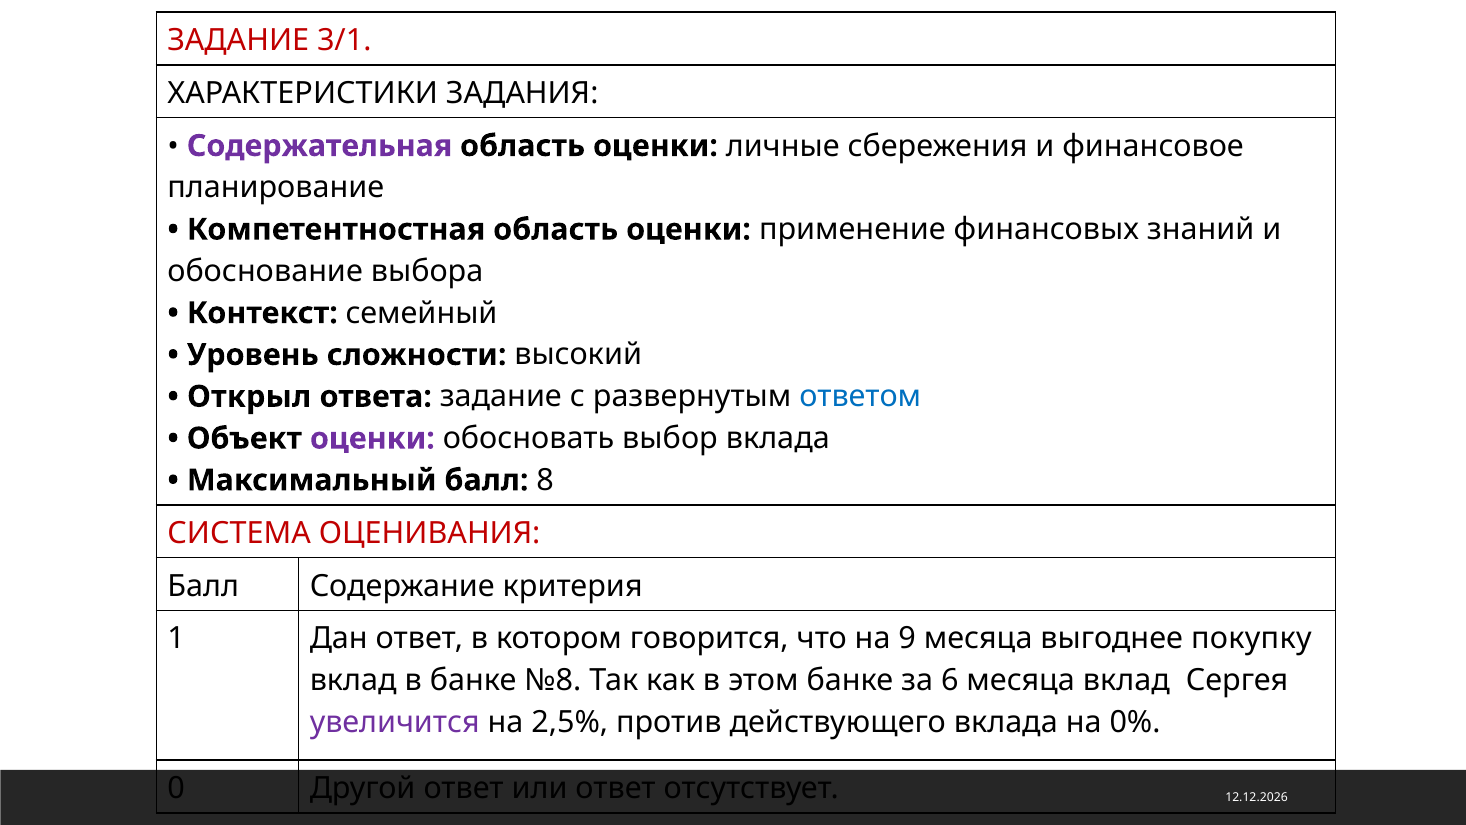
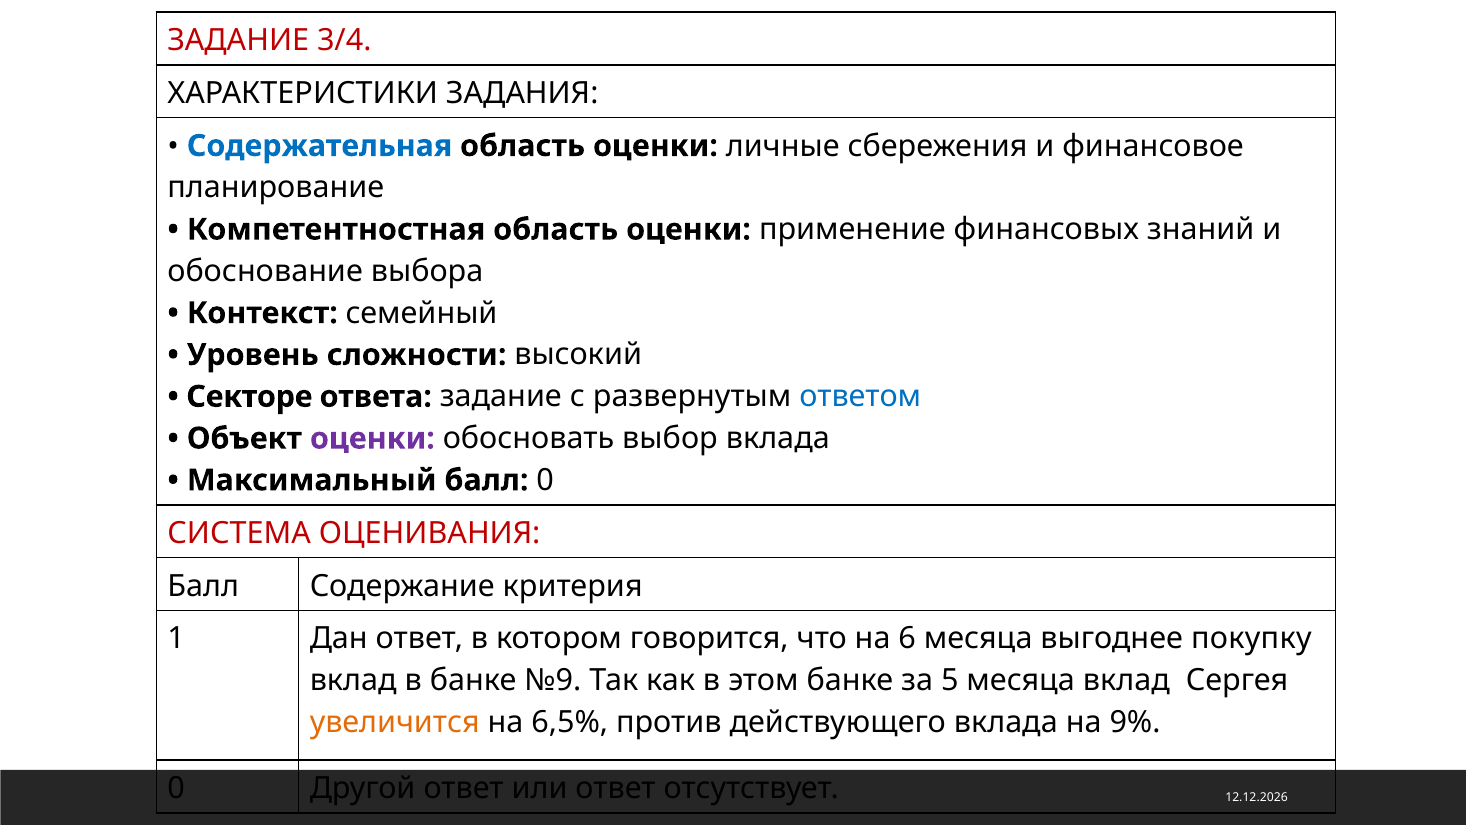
3/1: 3/1 -> 3/4 (344, 40)
Содержательная colour: purple -> blue (320, 146)
Открыл: Открыл -> Секторе (249, 397)
балл 8: 8 -> 0 (545, 480)
9: 9 -> 6 (907, 638)
№8: №8 -> №9 (553, 680)
6: 6 -> 5 (950, 680)
увеличится colour: purple -> orange (395, 722)
2,5%: 2,5% -> 6,5% (570, 722)
0%: 0% -> 9% (1135, 722)
